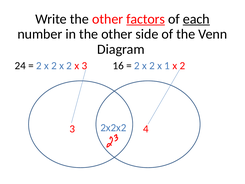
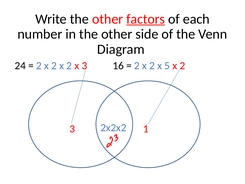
each underline: present -> none (196, 19)
1: 1 -> 5 (167, 66)
4: 4 -> 1 (146, 129)
